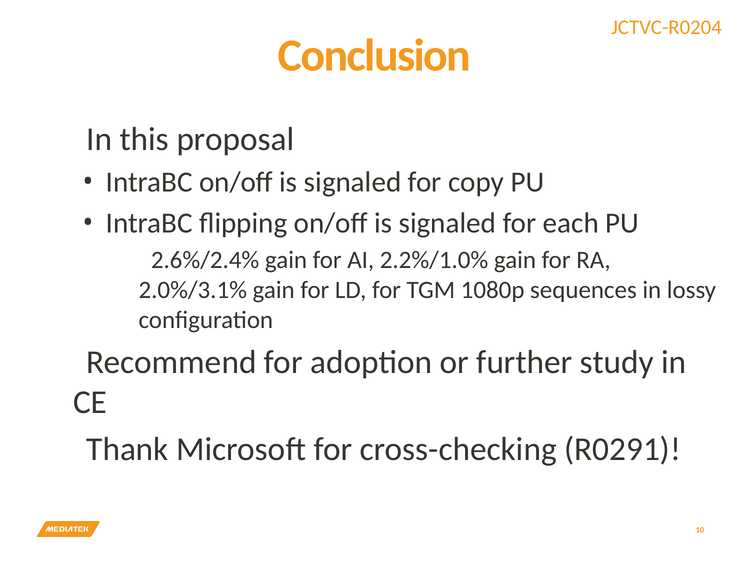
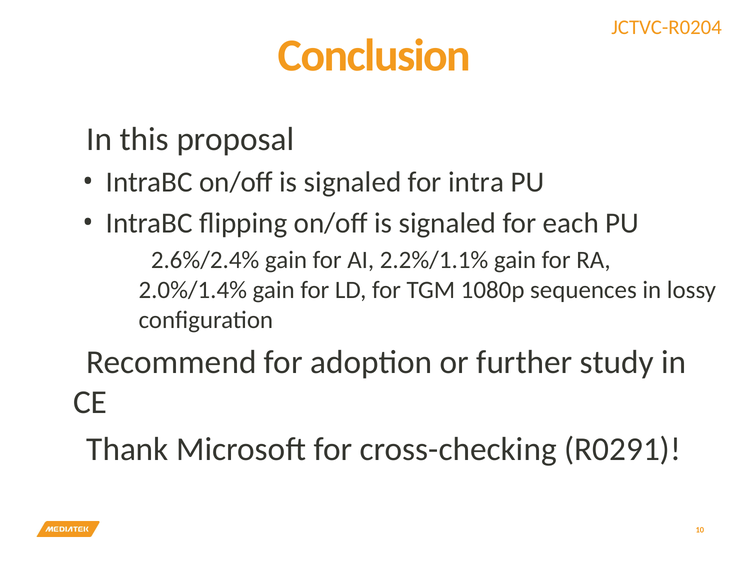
copy: copy -> intra (476, 182)
2.2%/1.0%: 2.2%/1.0% -> 2.2%/1.1% (434, 260)
2.0%/3.1%: 2.0%/3.1% -> 2.0%/1.4% (193, 290)
